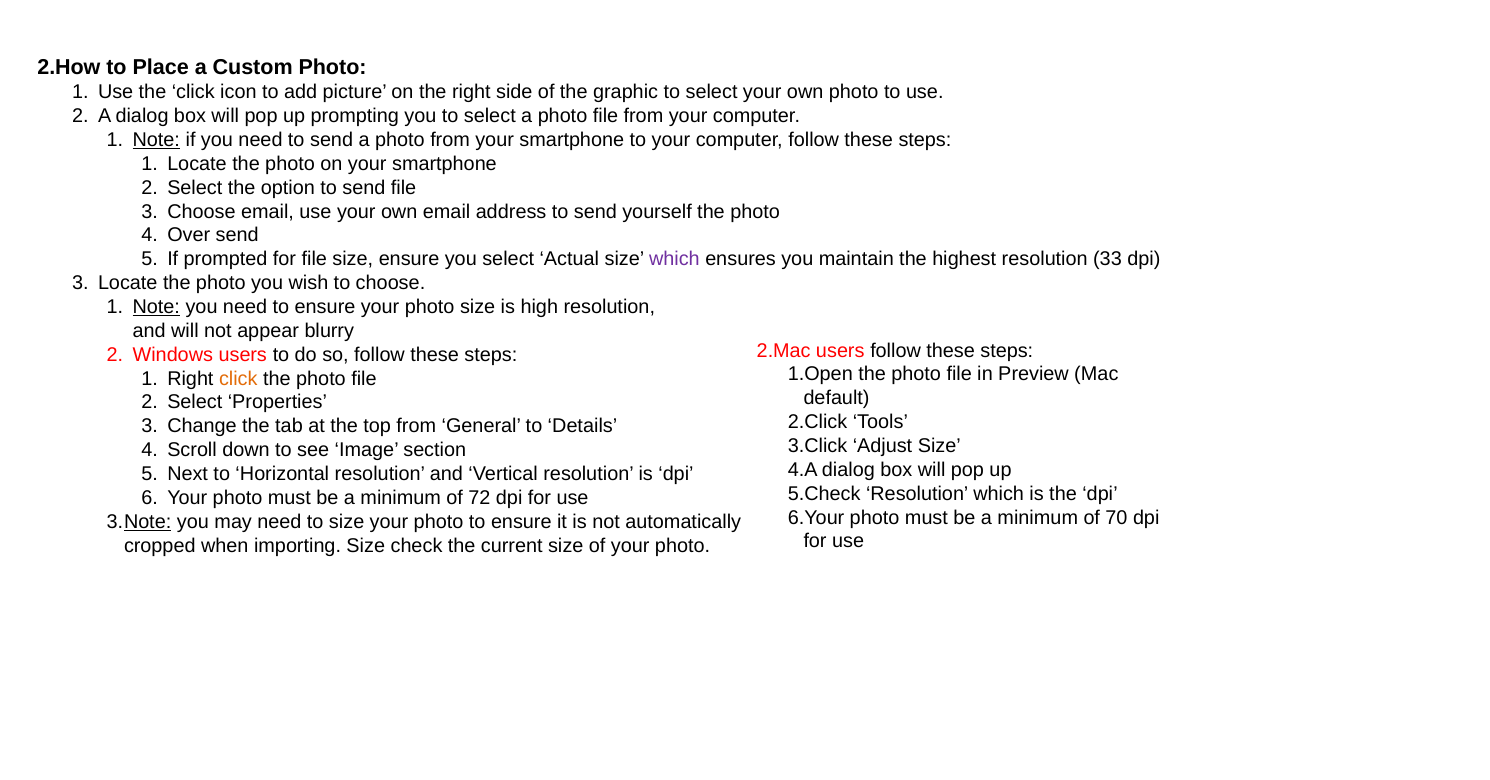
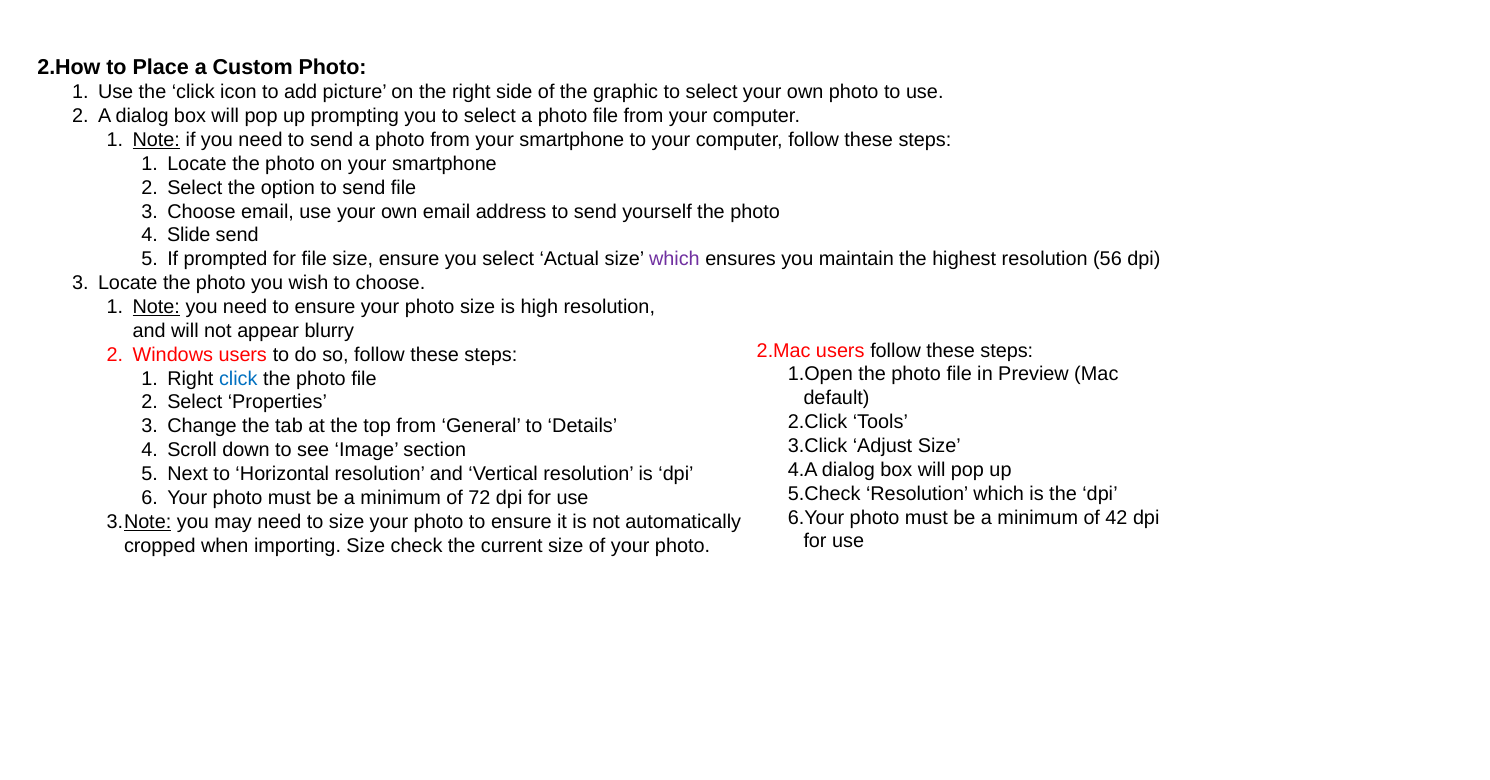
Over: Over -> Slide (189, 235)
33: 33 -> 56 (1107, 259)
click colour: orange -> blue (238, 378)
70: 70 -> 42 (1116, 517)
